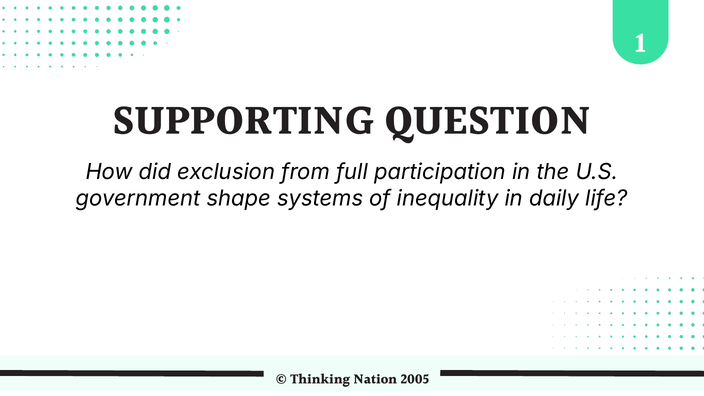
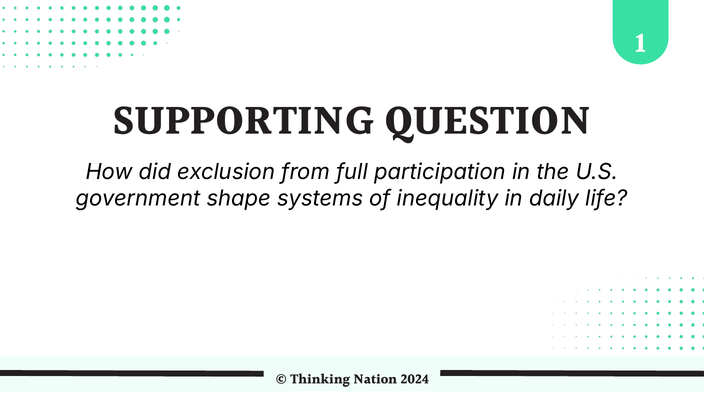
2005: 2005 -> 2024 (415, 380)
